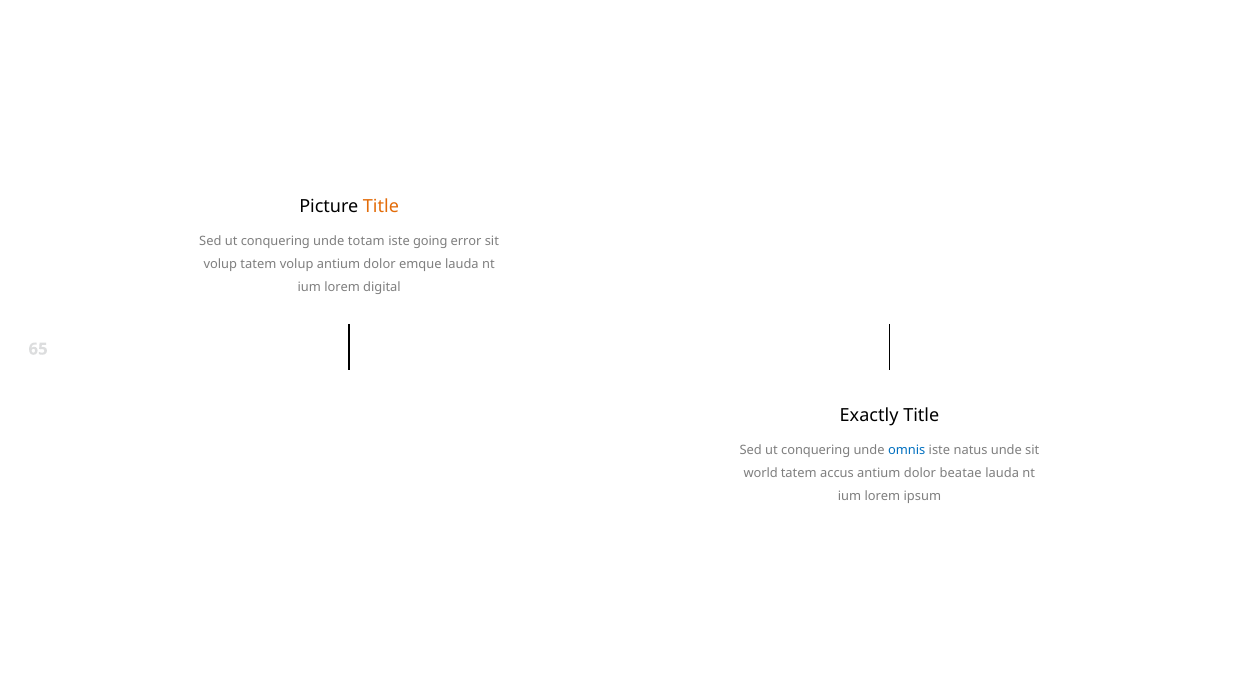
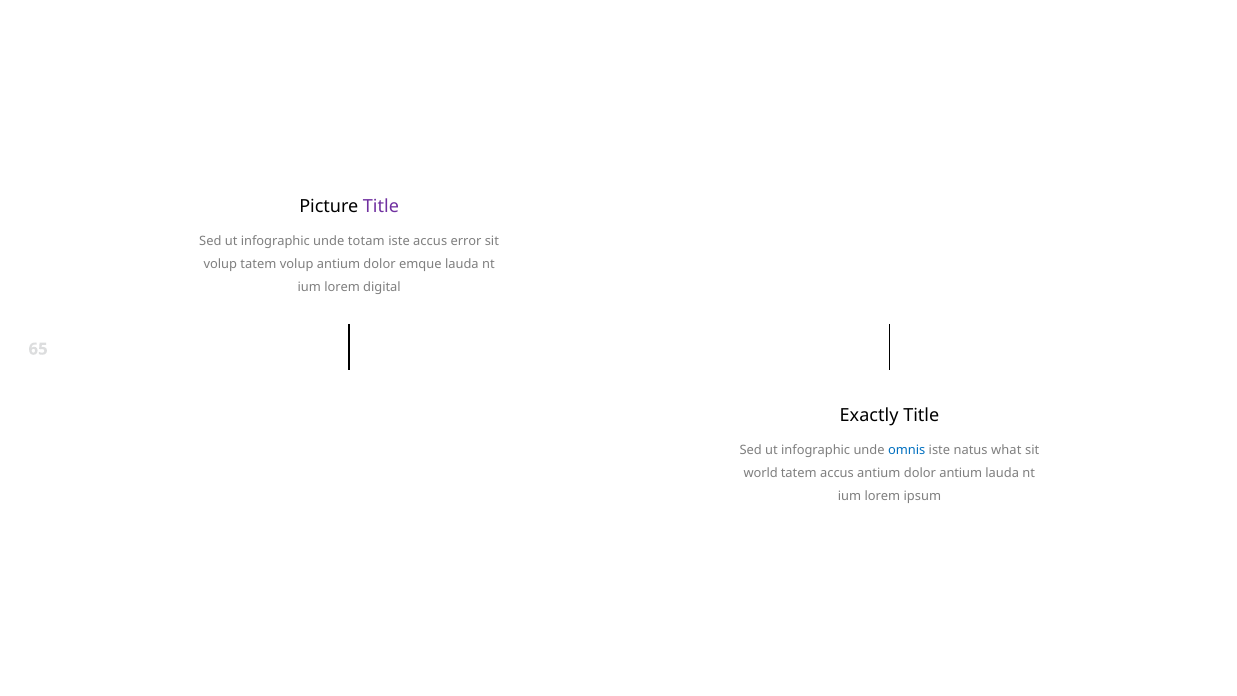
Title colour: orange -> purple (381, 207)
conquering: conquering -> infographic (275, 241)
iste going: going -> accus (430, 241)
conquering: conquering -> infographic (816, 450)
natus unde: unde -> what (1006, 450)
dolor beatae: beatae -> antium (961, 473)
